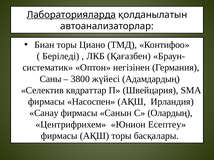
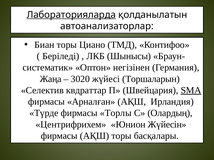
Қағазбен: Қағазбен -> Шынысы (129, 56)
Саны: Саны -> Жаңа (51, 79)
3800: 3800 -> 3020 (80, 79)
Адамдардың: Адамдардың -> Торшаларын (151, 79)
SMA underline: none -> present (191, 91)
Насоспен: Насоспен -> Арналған (91, 102)
Санау: Санау -> Түрде (44, 113)
Санын: Санын -> Торлы (116, 113)
Есептеу: Есептеу -> Жүйесін (167, 125)
